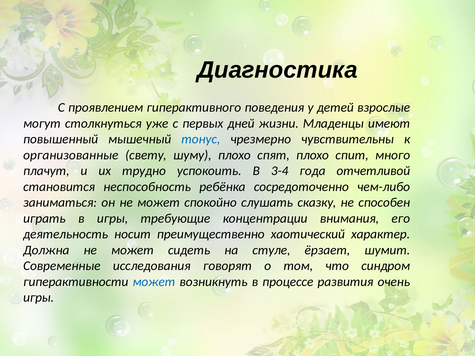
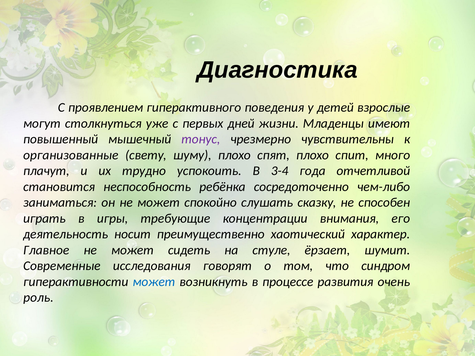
тонус colour: blue -> purple (201, 139)
Должна: Должна -> Главное (46, 250)
игры: игры -> роль (38, 298)
